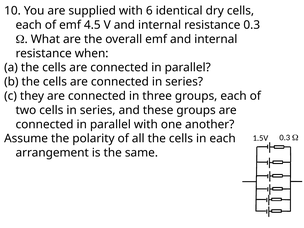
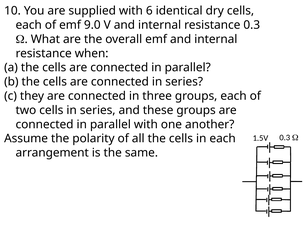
4.5: 4.5 -> 9.0 (92, 25)
